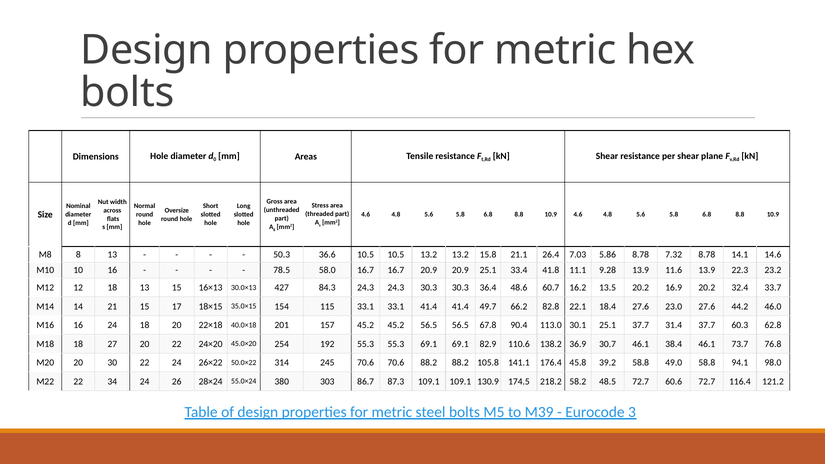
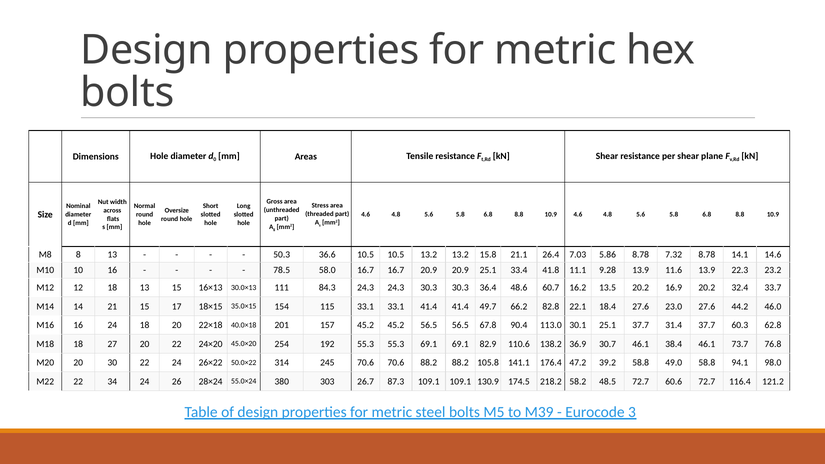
427: 427 -> 111 (282, 288)
45.8: 45.8 -> 47.2 (578, 363)
86.7: 86.7 -> 26.7 (366, 381)
